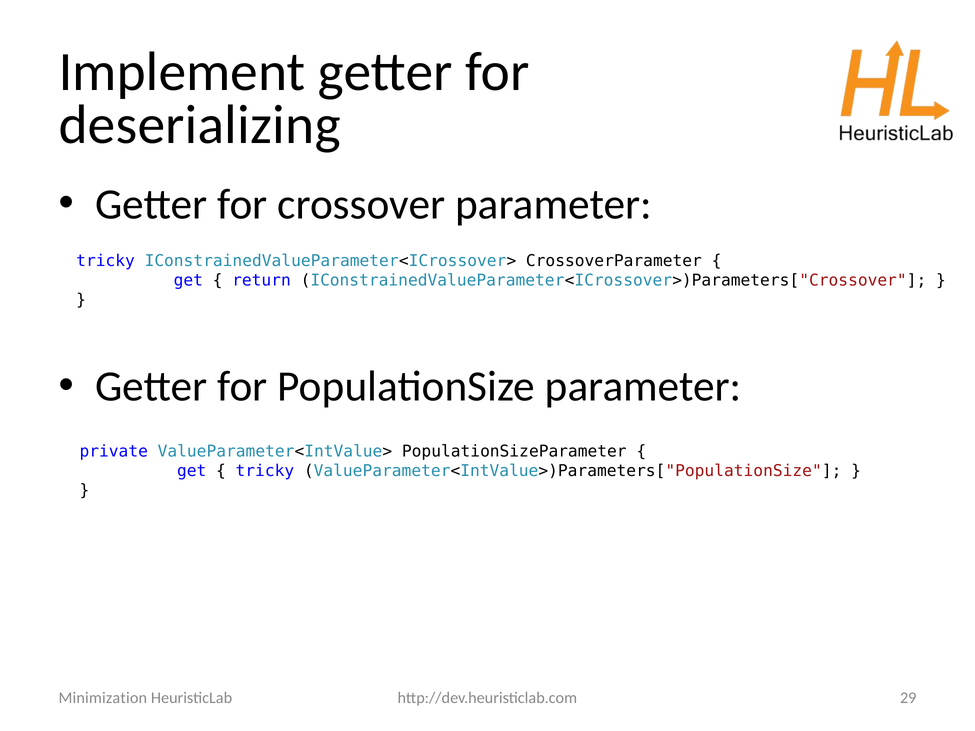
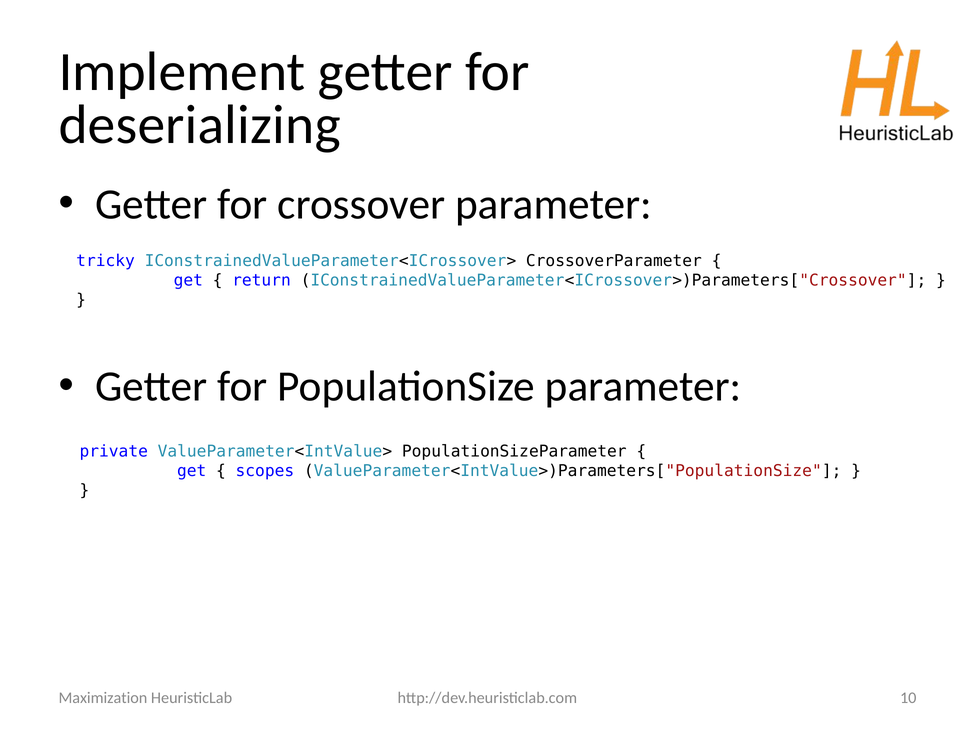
tricky: tricky -> scopes (265, 471)
29: 29 -> 10 (908, 698)
Minimization: Minimization -> Maximization (103, 698)
